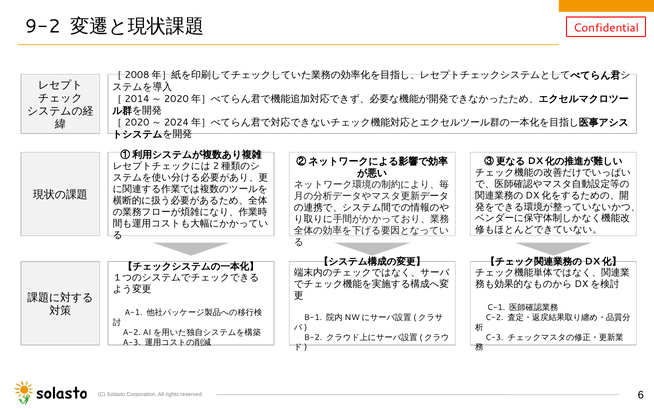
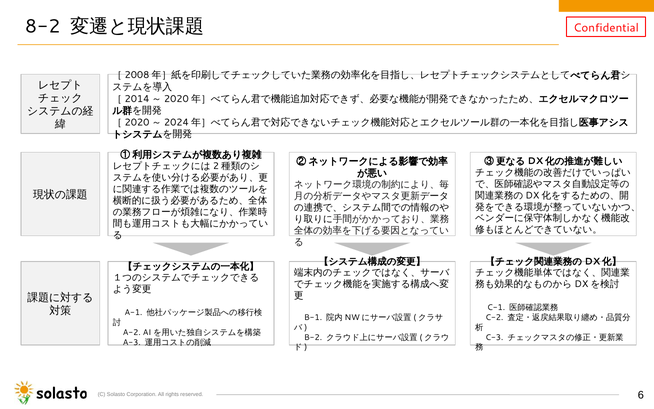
9-2: 9-2 -> 8-2 (43, 27)
